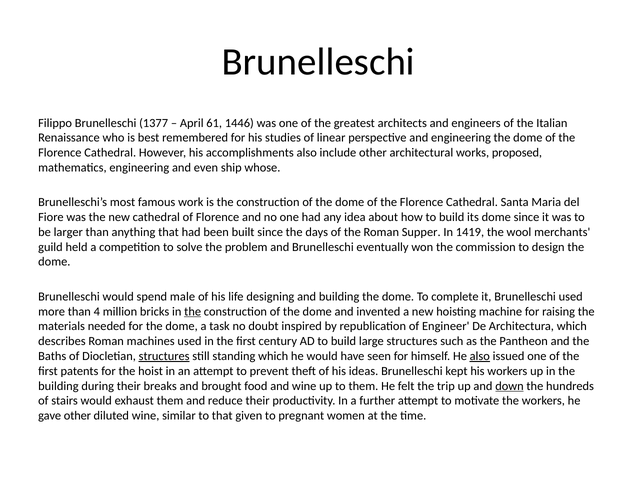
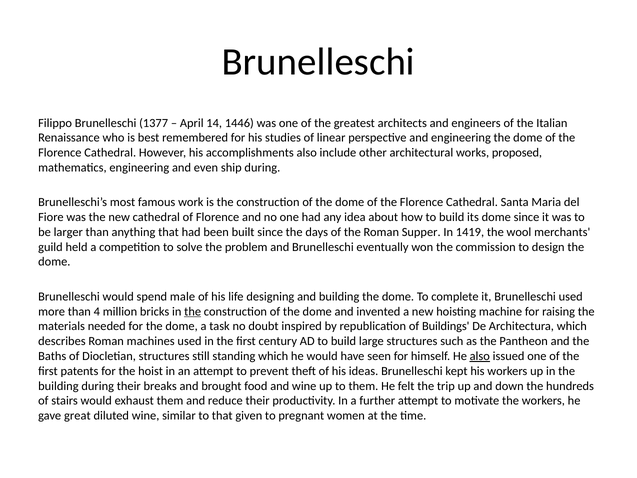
61: 61 -> 14 (214, 123)
ship whose: whose -> during (262, 168)
Engineer: Engineer -> Buildings (446, 326)
structures underline: present -> none (164, 356)
down underline: present -> none (509, 386)
gave other: other -> great (77, 415)
